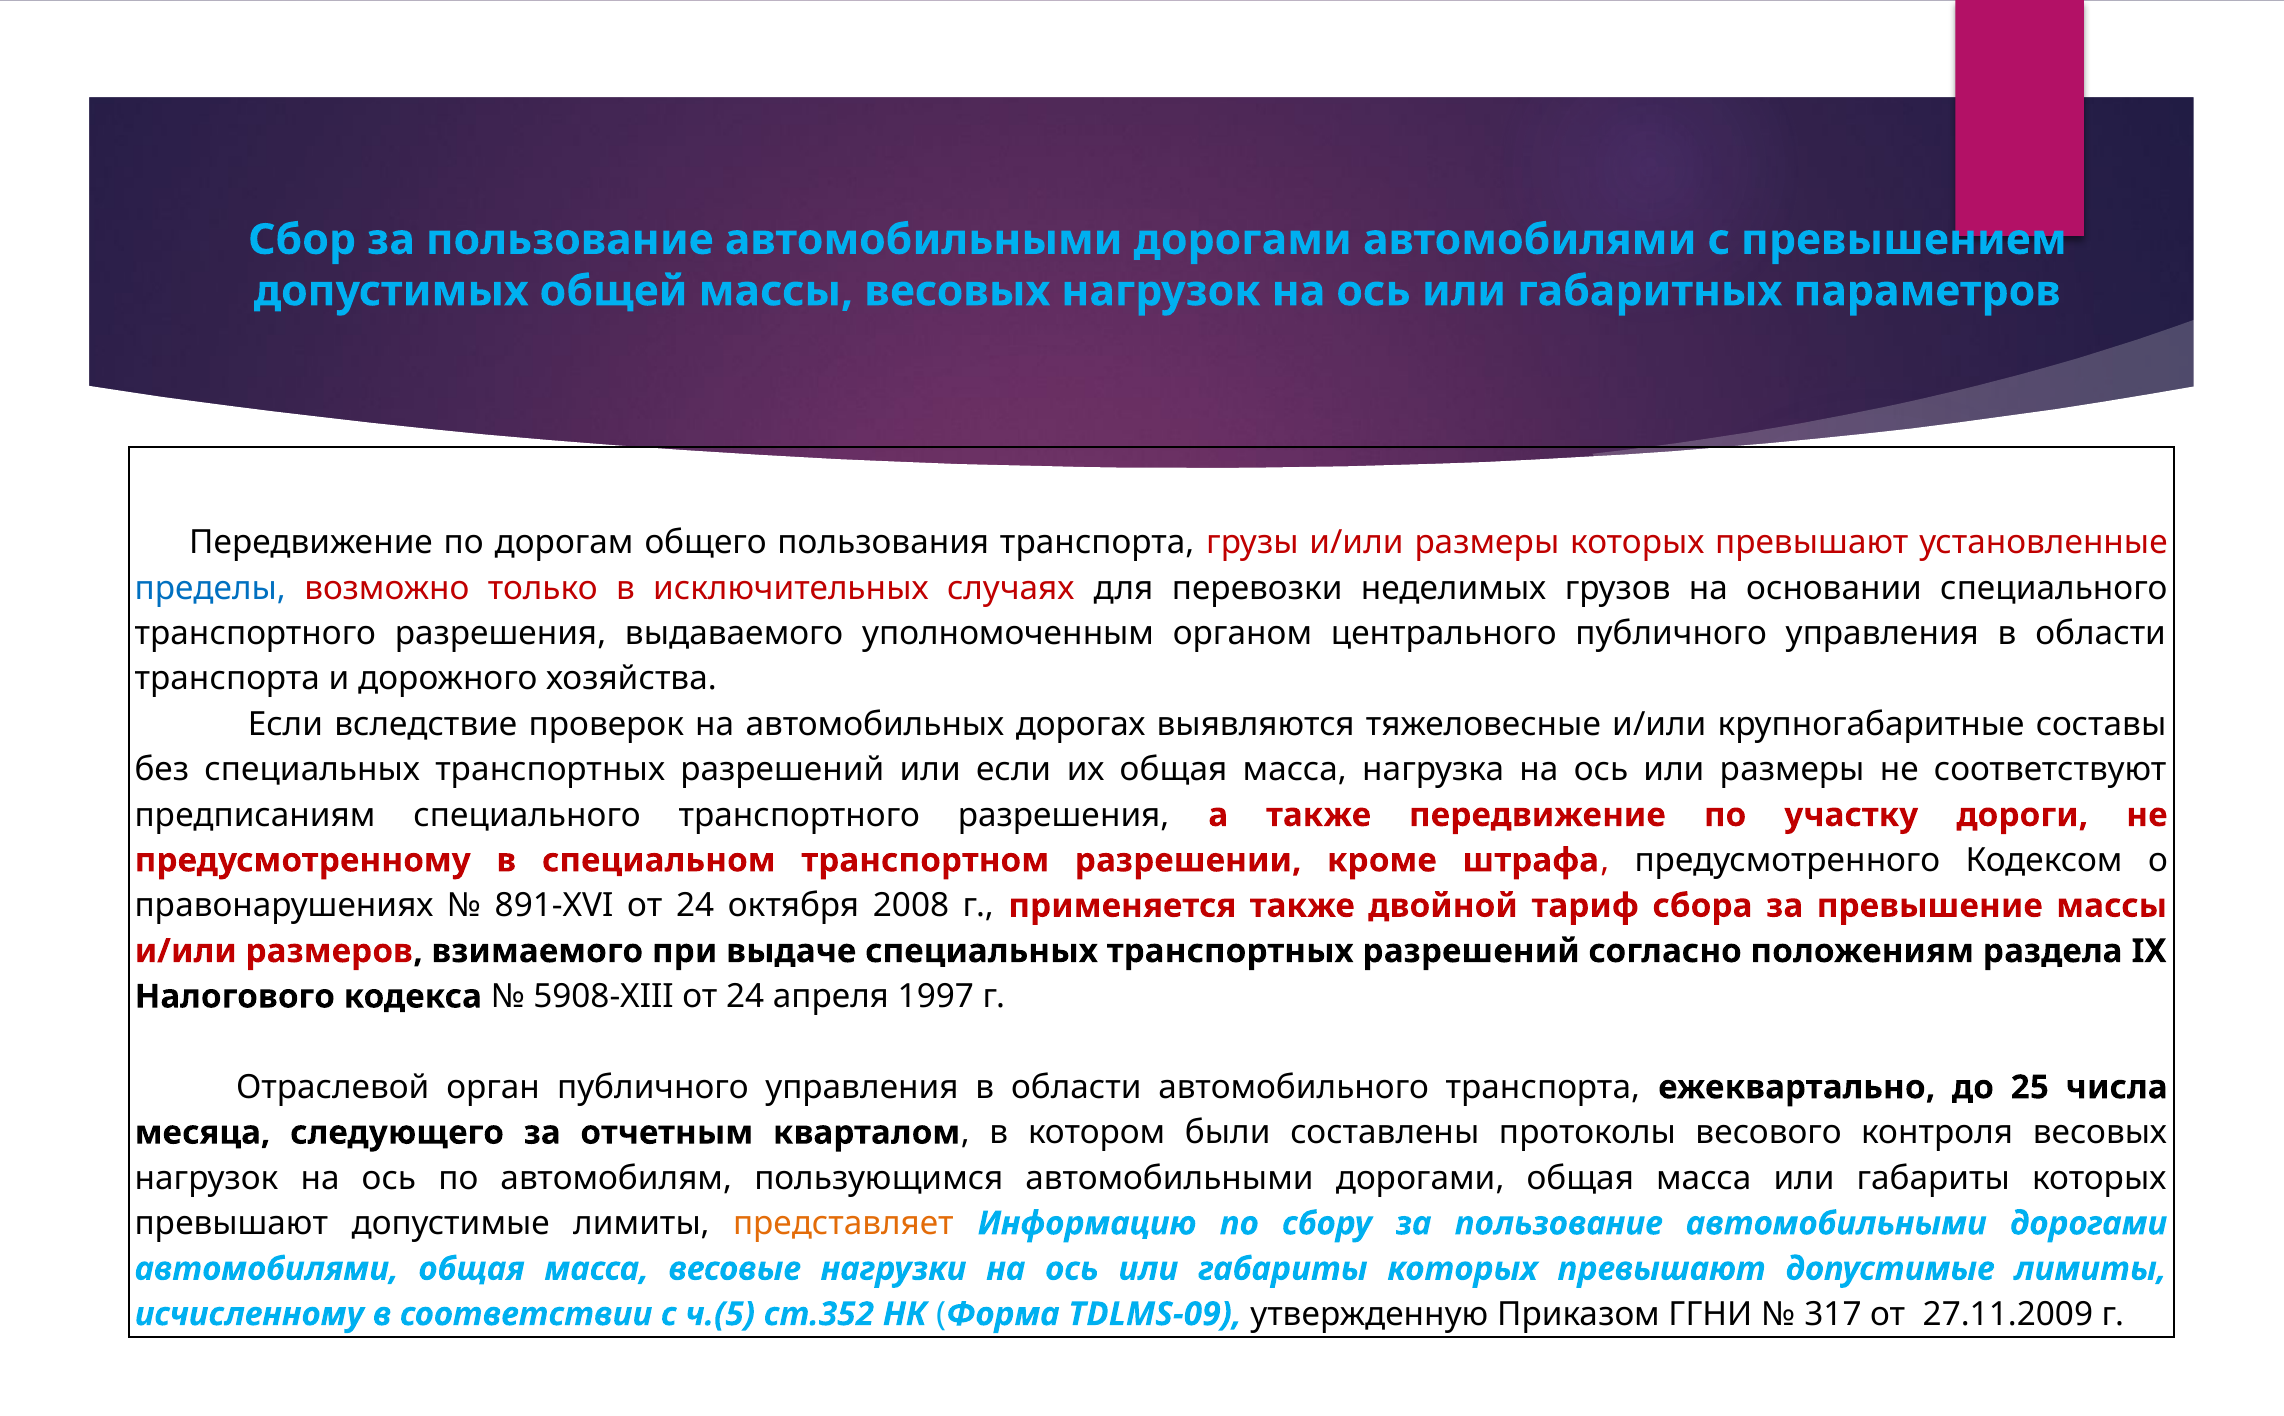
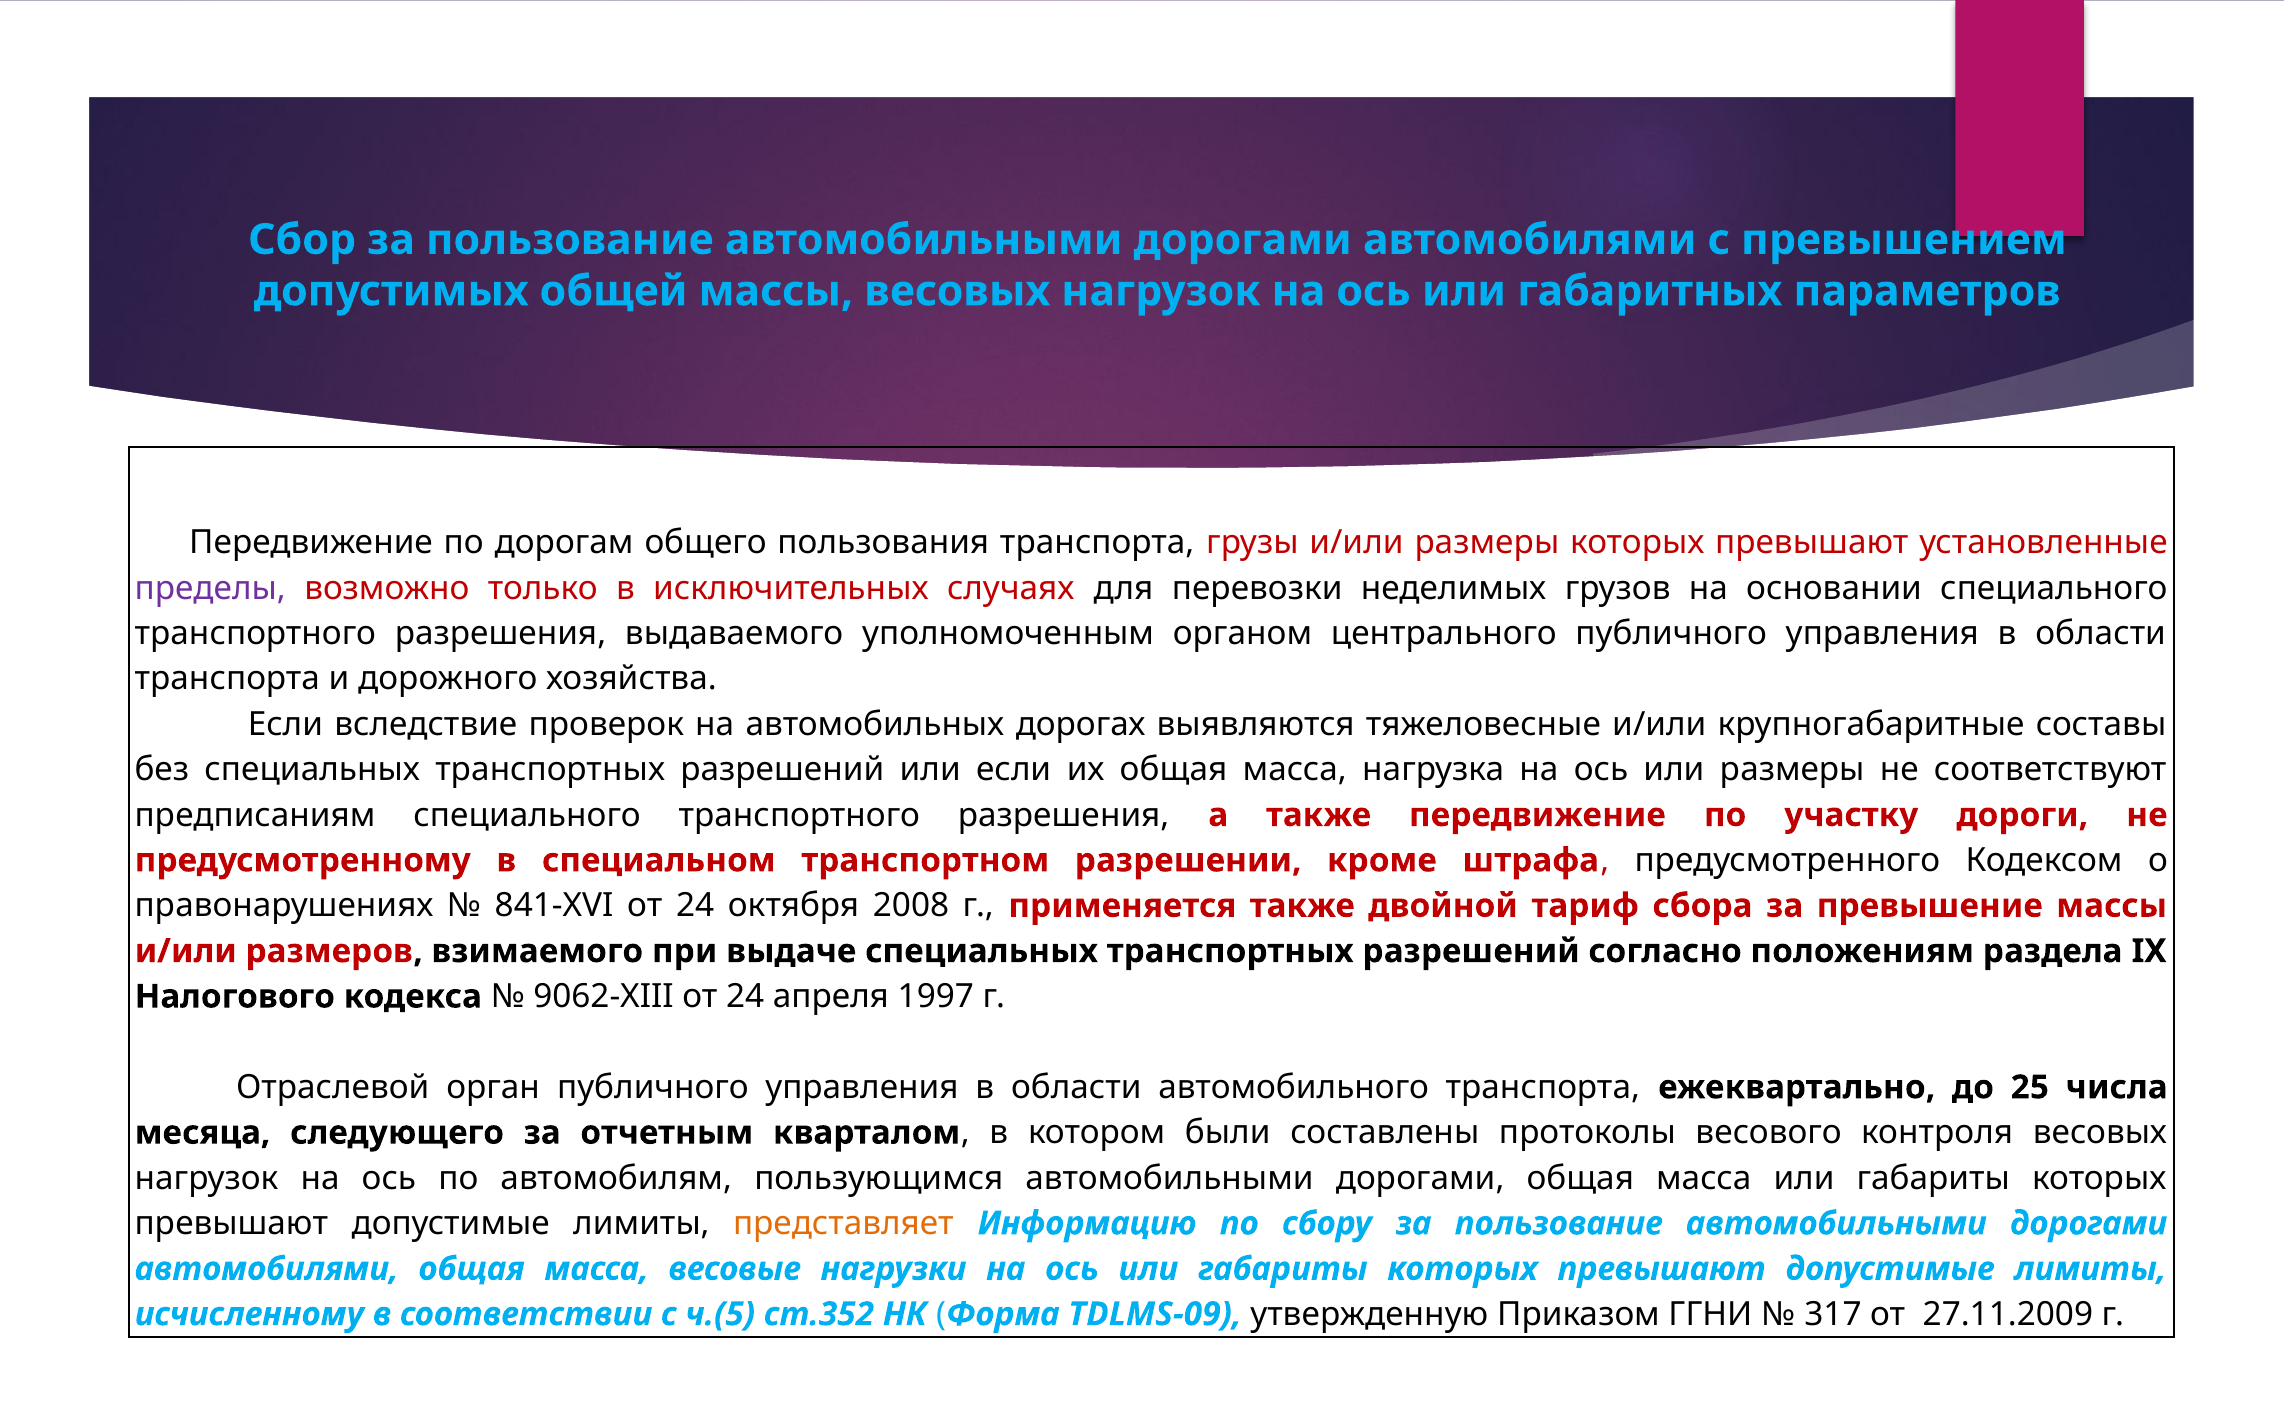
пределы colour: blue -> purple (210, 588)
891-XVI: 891-XVI -> 841-XVI (554, 906)
5908-ХIII: 5908-ХIII -> 9062-ХIII (603, 997)
